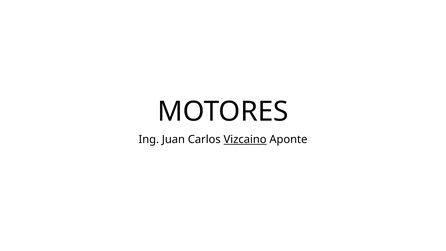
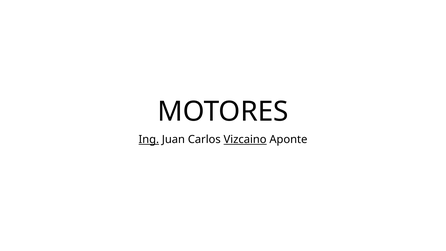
Ing underline: none -> present (149, 139)
